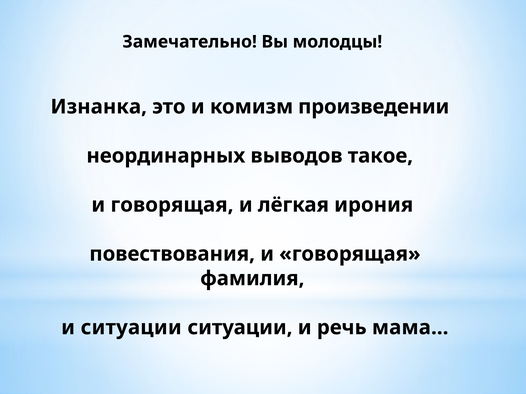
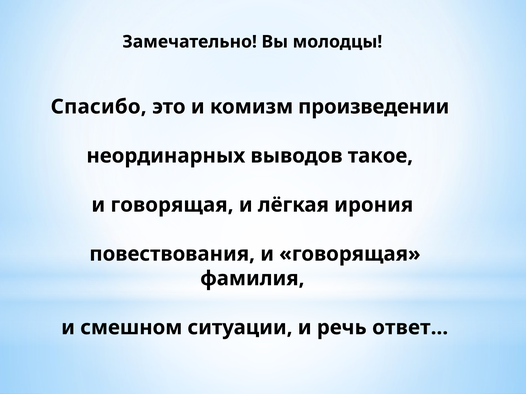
Изнaнкa: Изнaнкa -> Спасибо (99, 107)
и ситуации: ситуации -> смешном (131, 328)
мама…: мама… -> ответ… (410, 328)
